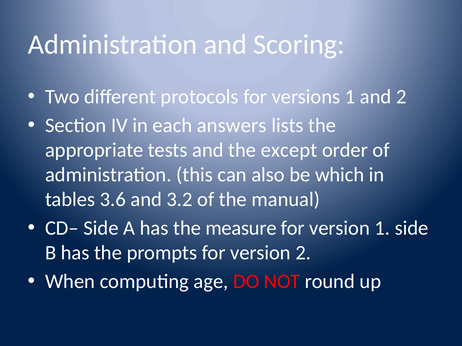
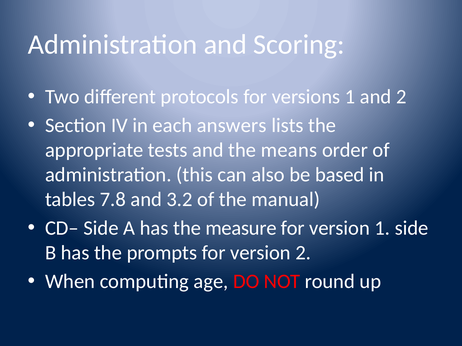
except: except -> means (289, 150)
which: which -> based (340, 175)
3.6: 3.6 -> 7.8 (113, 200)
